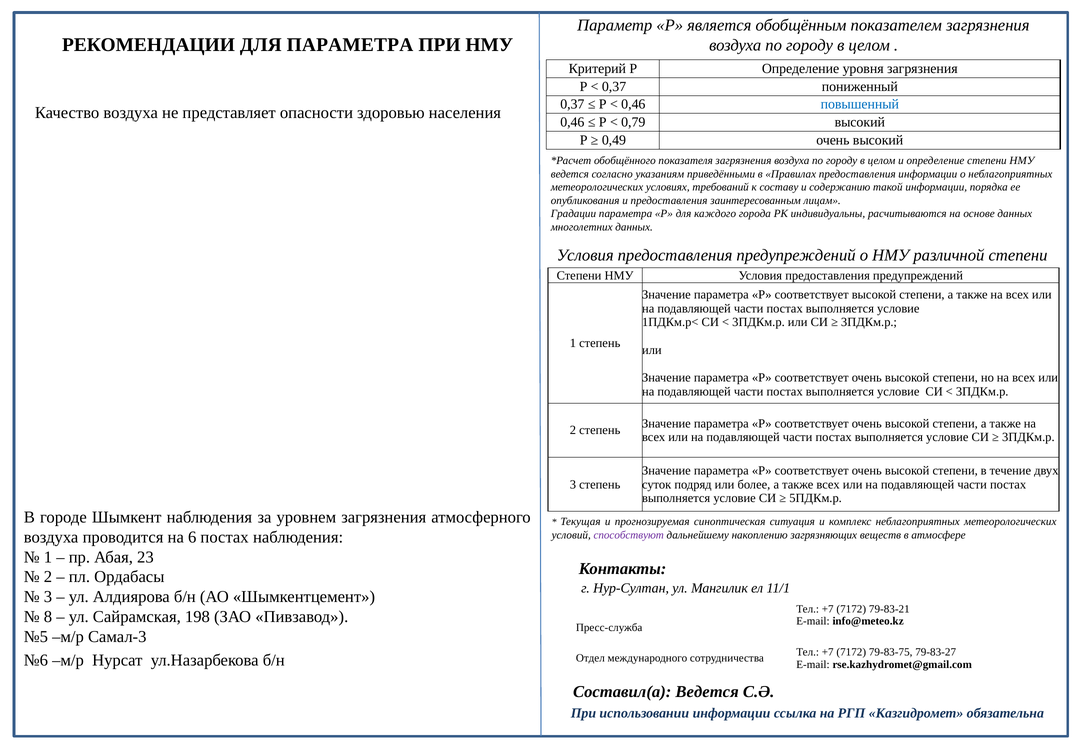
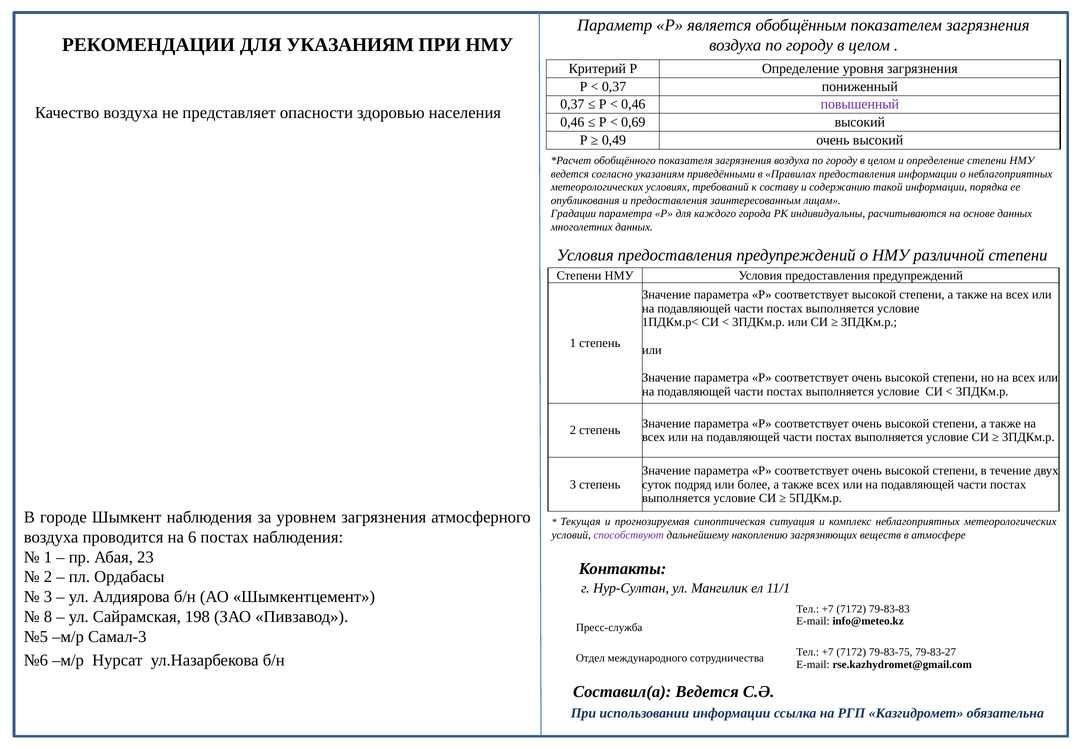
ДЛЯ ПАРАМЕТРА: ПАРАМЕТРА -> УКАЗАНИЯМ (350, 45)
повышенный colour: blue -> purple (860, 104)
0,79: 0,79 -> 0,69 (633, 122)
79-83-21: 79-83-21 -> 79-83-83 (889, 609)
